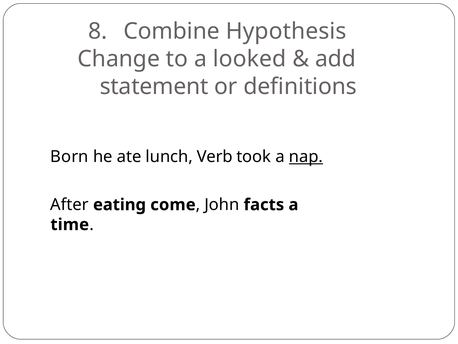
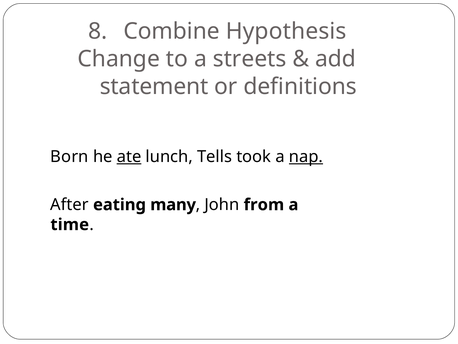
looked: looked -> streets (250, 59)
ate underline: none -> present (129, 156)
Verb: Verb -> Tells (215, 156)
come: come -> many (173, 204)
facts: facts -> from (264, 204)
